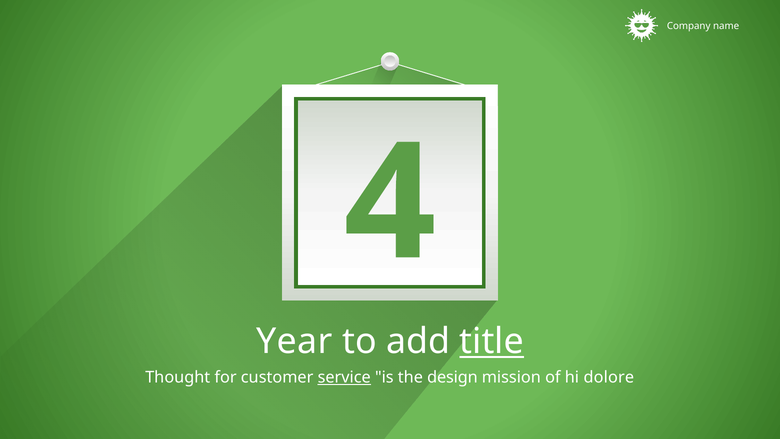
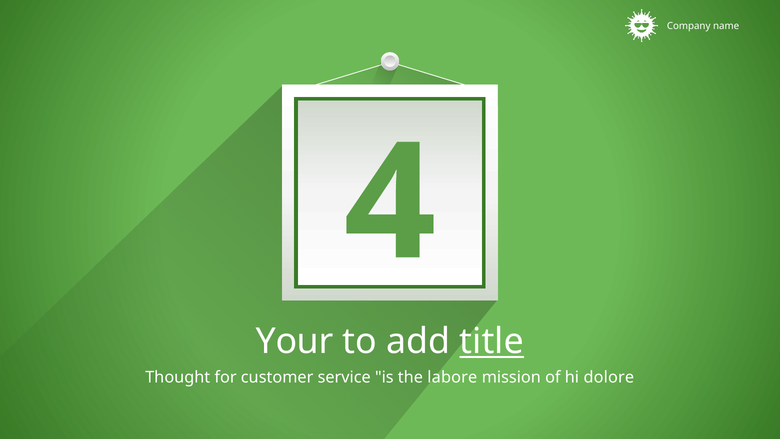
Year: Year -> Your (295, 341)
service underline: present -> none (344, 377)
design: design -> labore (452, 377)
